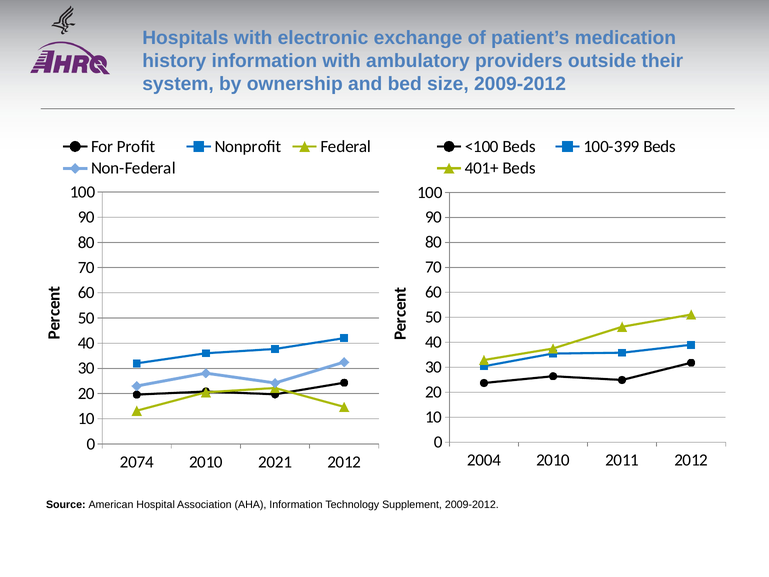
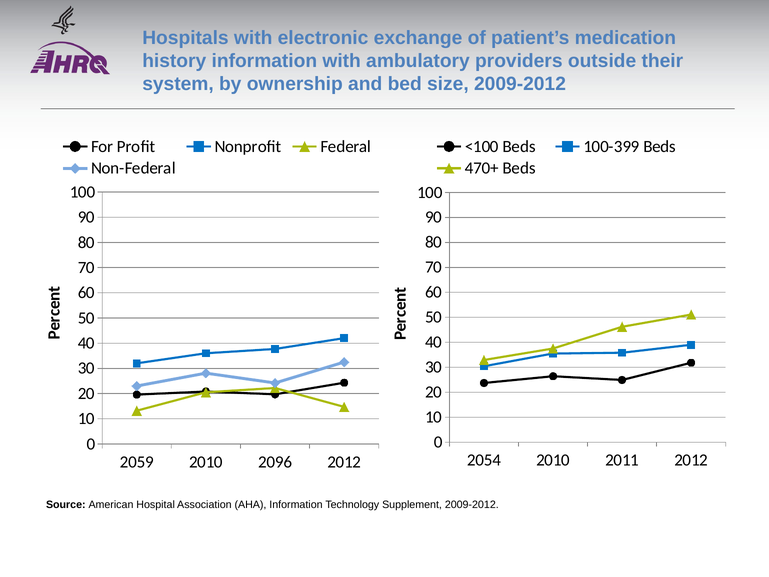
401+: 401+ -> 470+ (482, 168)
2004: 2004 -> 2054 (484, 460)
2074: 2074 -> 2059 (137, 462)
2021: 2021 -> 2096 (275, 462)
